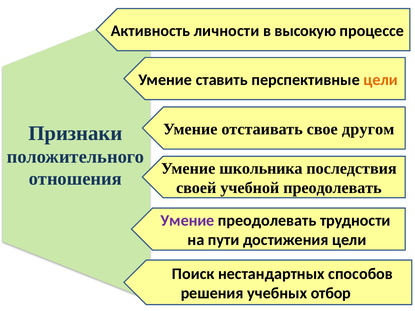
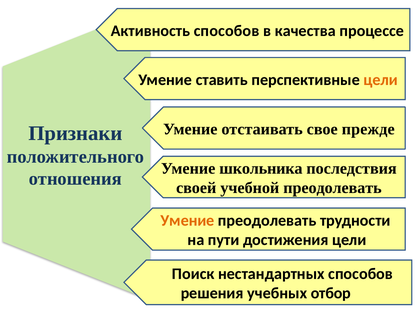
Активность личности: личности -> способов (227, 31)
высокую: высокую -> качества (305, 31)
другом: другом -> прежде (368, 129)
Умение colour: purple -> orange (187, 221)
